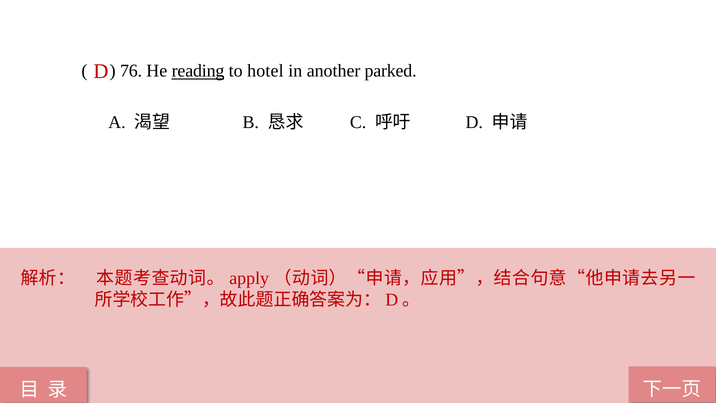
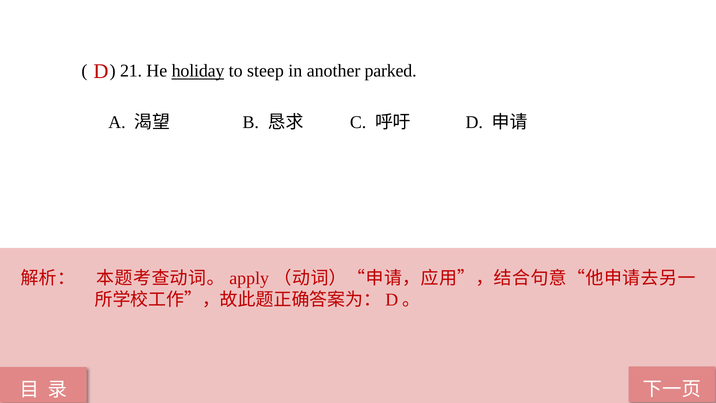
76: 76 -> 21 (131, 71)
reading: reading -> holiday (198, 71)
hotel: hotel -> steep (265, 71)
